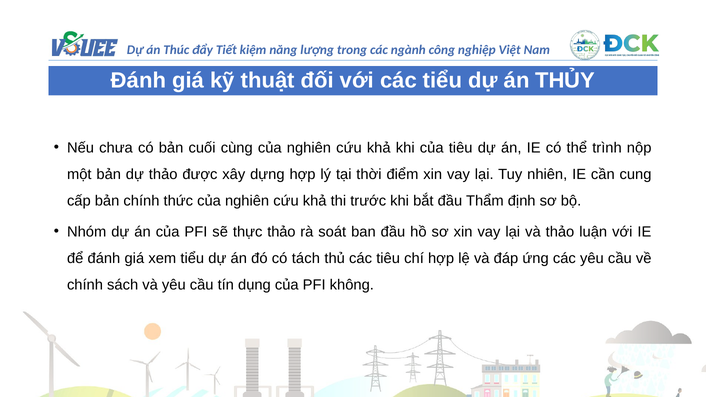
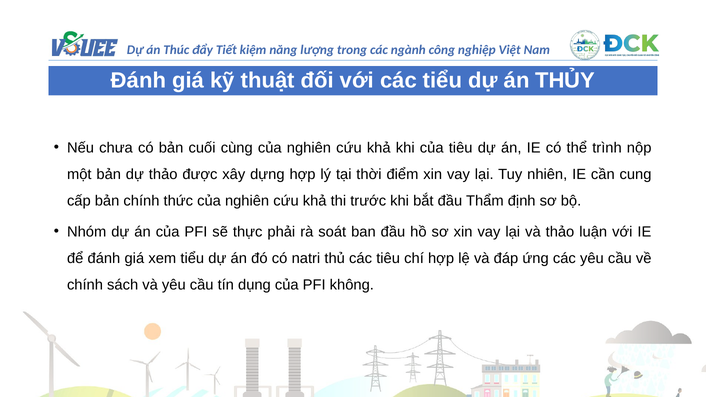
thực thảo: thảo -> phải (281, 232)
tách: tách -> natri (306, 258)
